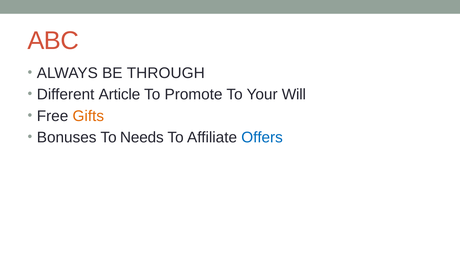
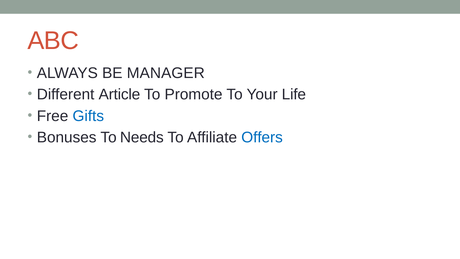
THROUGH: THROUGH -> MANAGER (166, 73)
Will: Will -> Life (294, 94)
Gifts colour: orange -> blue (88, 116)
